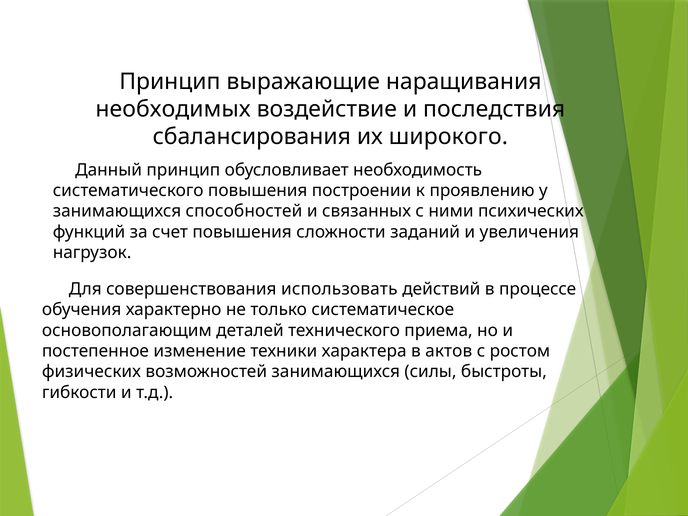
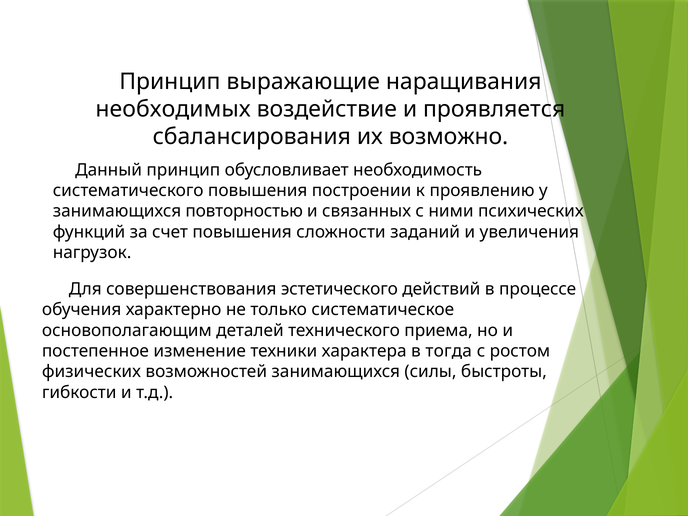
последствия: последствия -> проявляется (494, 109)
широкого: широкого -> возможно (449, 137)
способностей: способностей -> повторностью (244, 211)
использовать: использовать -> эстетического (339, 289)
актов: актов -> тогда (449, 351)
